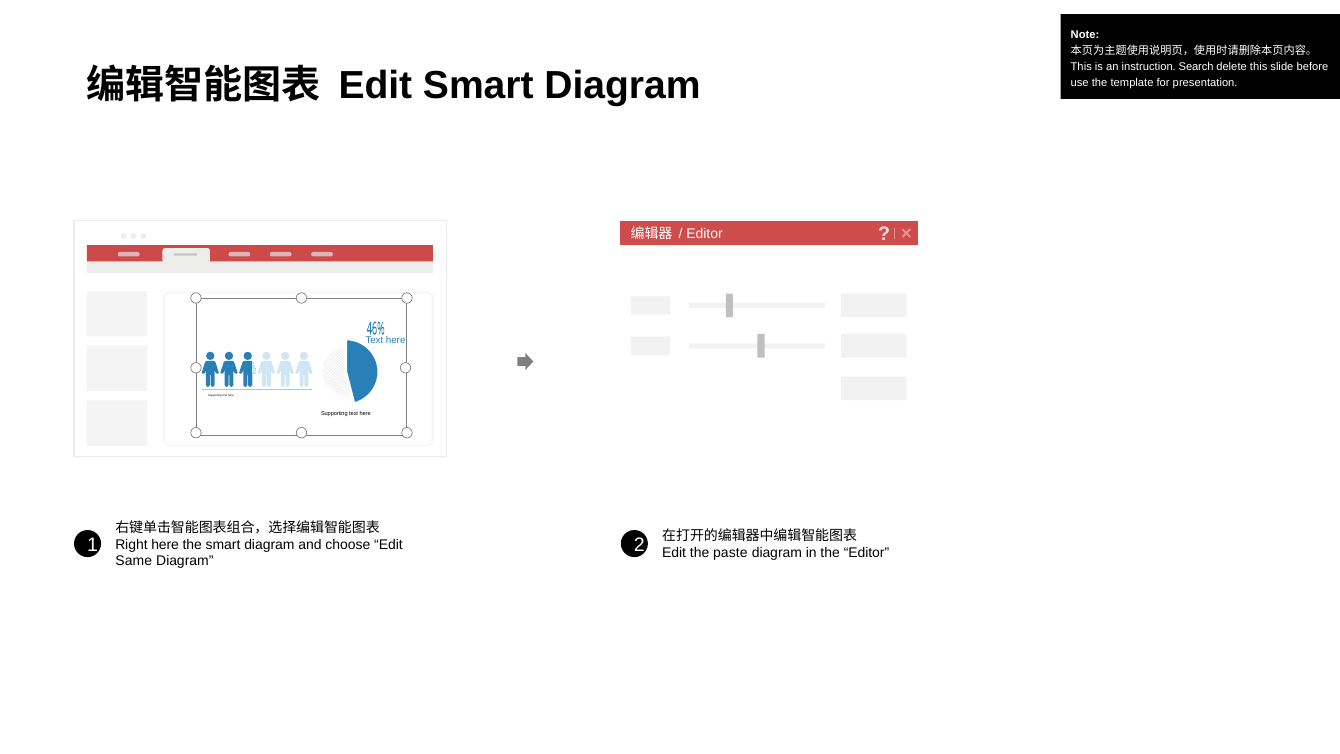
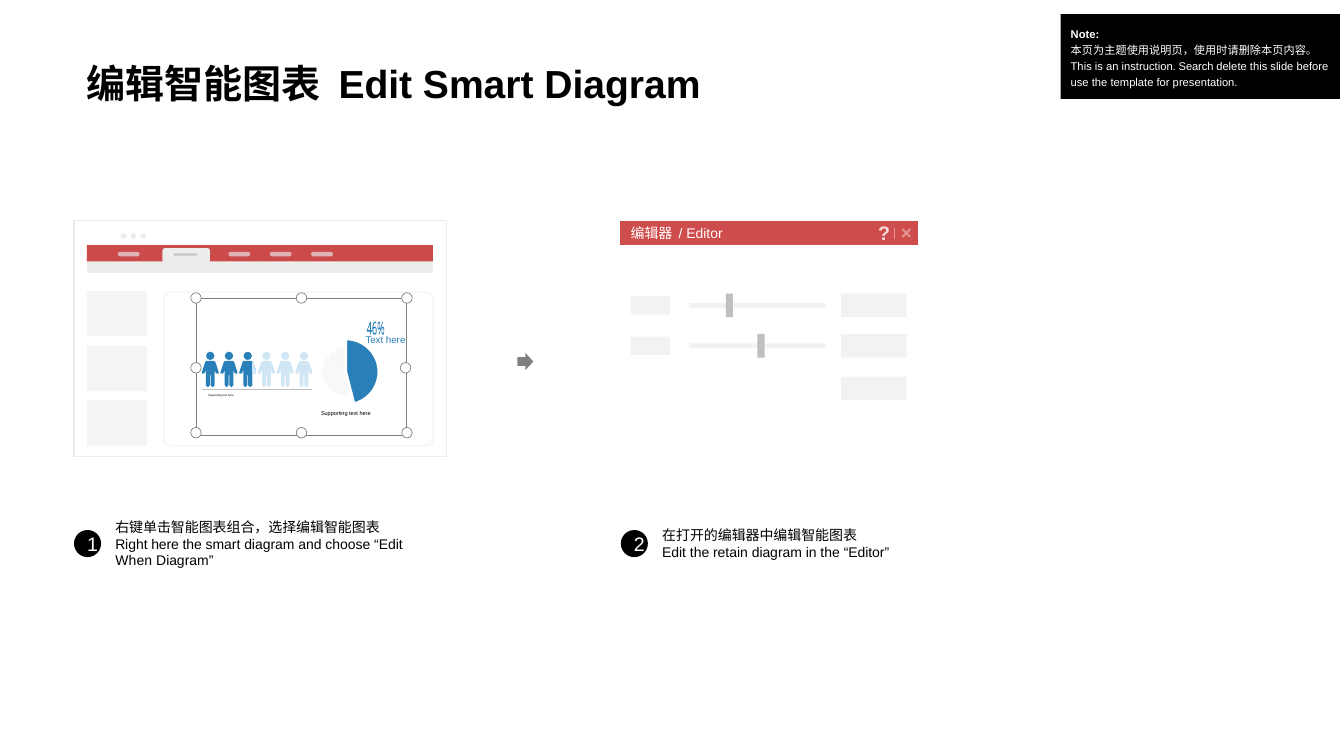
paste: paste -> retain (730, 553)
Same: Same -> When (134, 561)
